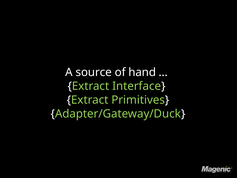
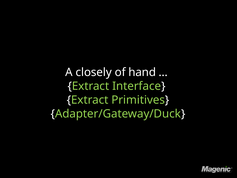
source: source -> closely (94, 72)
